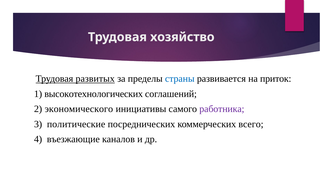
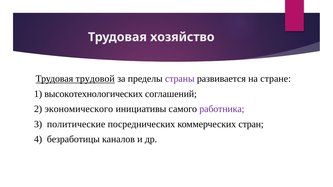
развитых: развитых -> трудовой (95, 79)
страны colour: blue -> purple (180, 79)
приток: приток -> стране (276, 79)
всего: всего -> стран (251, 124)
въезжающие: въезжающие -> безработицы (73, 139)
